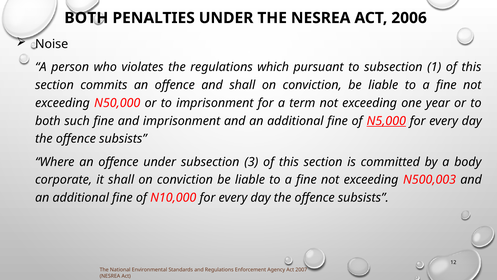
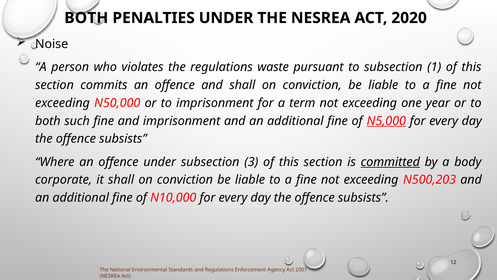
2006: 2006 -> 2020 (409, 18)
which: which -> waste (273, 67)
committed underline: none -> present (390, 162)
N500,003: N500,003 -> N500,203 (430, 180)
